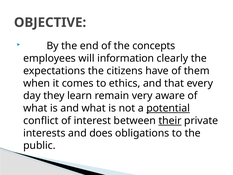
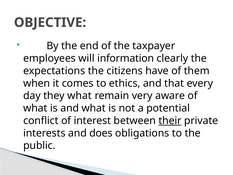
concepts: concepts -> taxpayer (154, 46)
they learn: learn -> what (80, 96)
potential underline: present -> none (168, 108)
